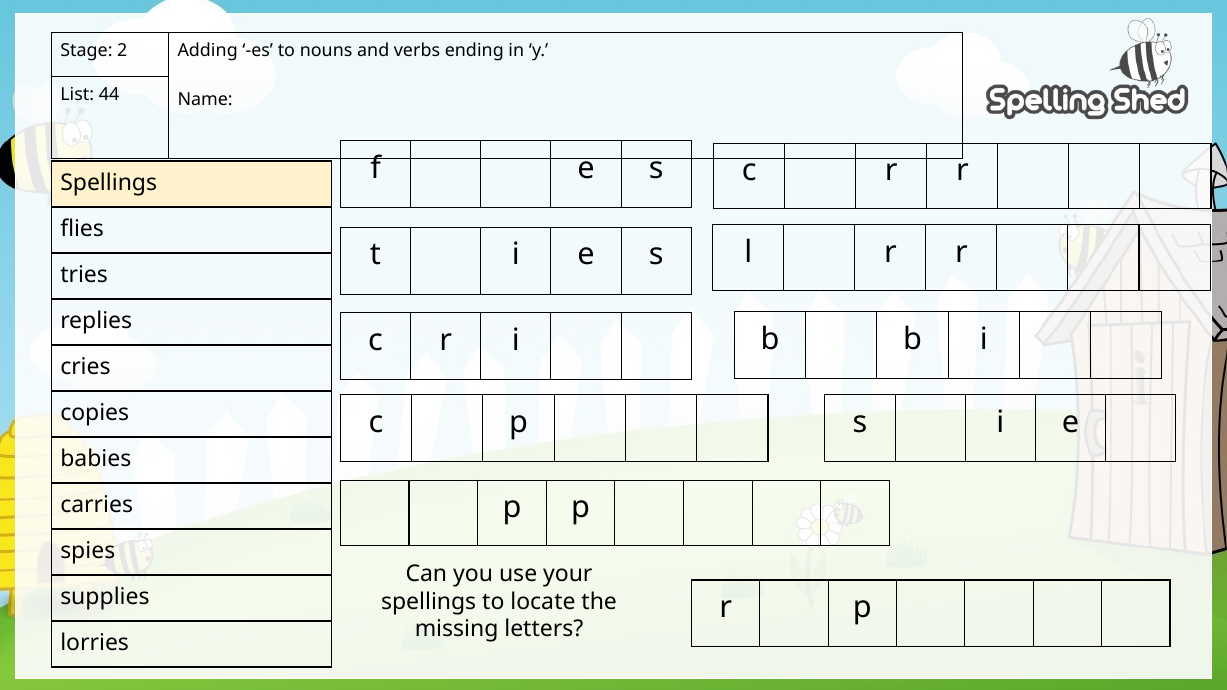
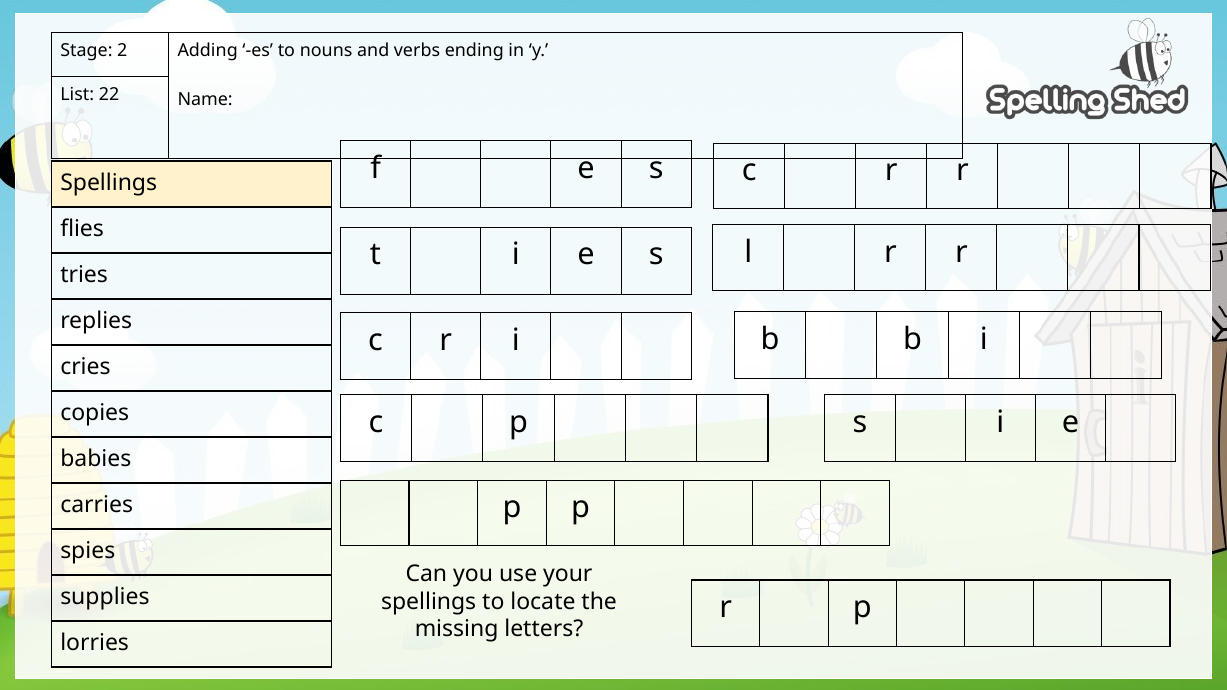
44: 44 -> 22 (109, 94)
